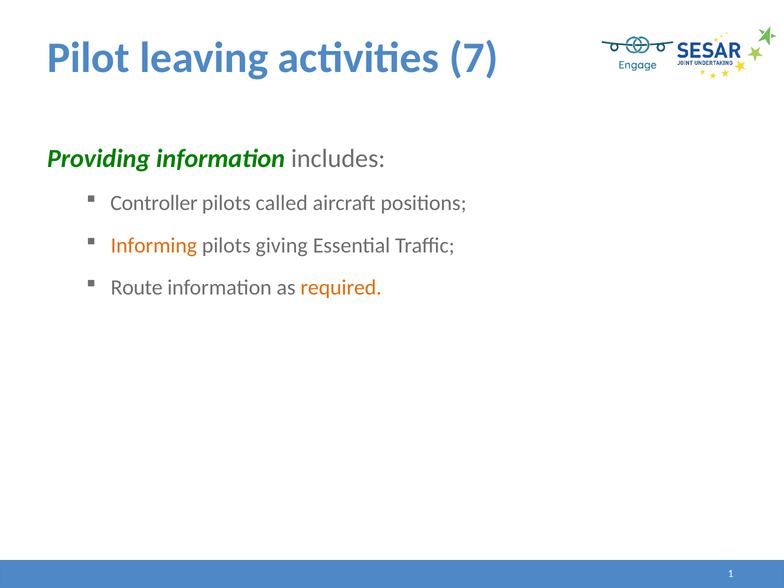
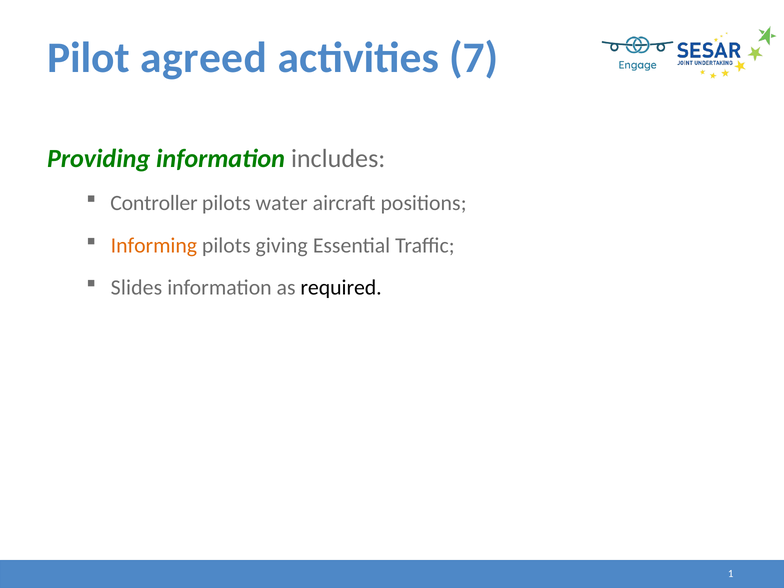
leaving: leaving -> agreed (204, 58)
called: called -> water (282, 203)
Route: Route -> Slides (136, 288)
required colour: orange -> black (341, 288)
